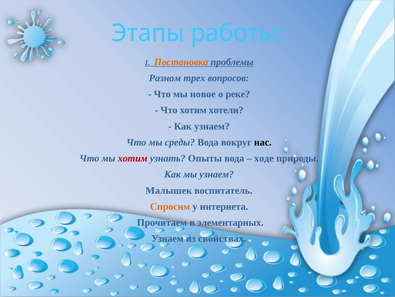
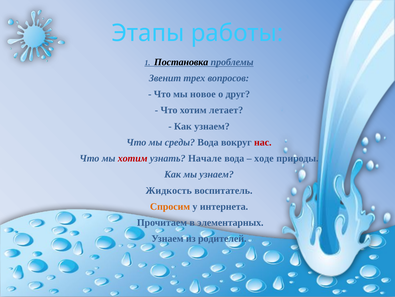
Постановка colour: orange -> black (181, 62)
Разном: Разном -> Звенит (165, 78)
реке: реке -> друг (238, 94)
хотели: хотели -> летает (226, 110)
нас colour: black -> red (263, 142)
Опыты: Опыты -> Начале (205, 158)
Малышек: Малышек -> Жидкость (169, 190)
свойствах: свойствах -> родителей (222, 238)
